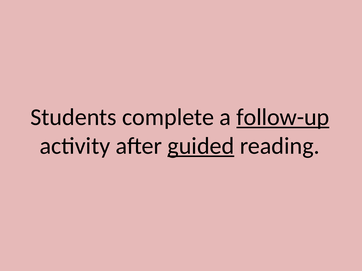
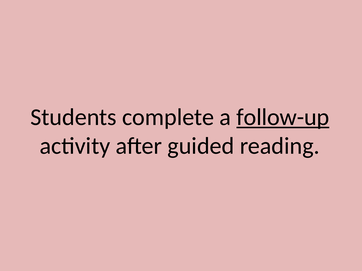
guided underline: present -> none (201, 146)
